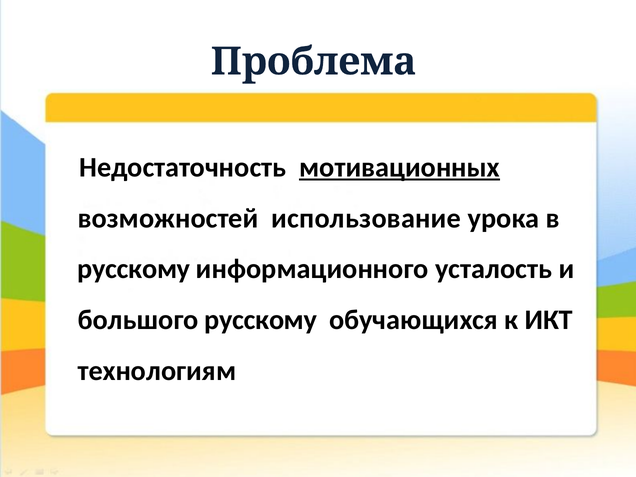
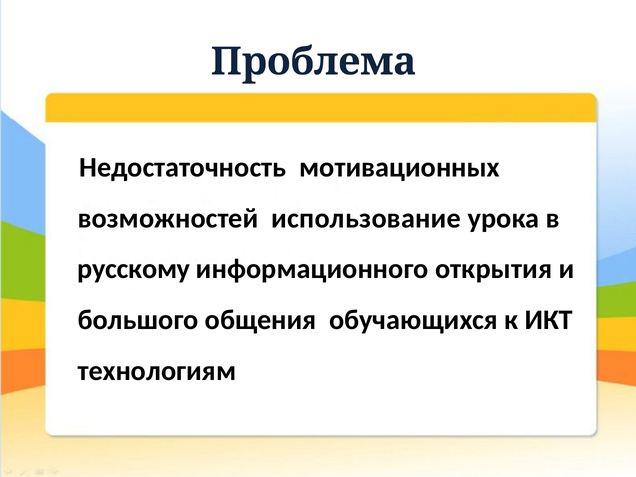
мотивационных underline: present -> none (400, 167)
усталость: усталость -> открытия (494, 269)
большого русскому: русскому -> общения (261, 320)
